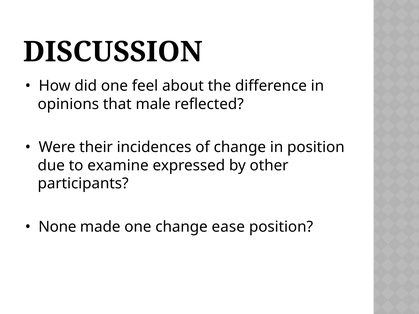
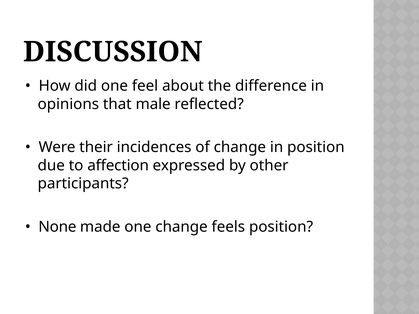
examine: examine -> affection (118, 166)
ease: ease -> feels (228, 227)
